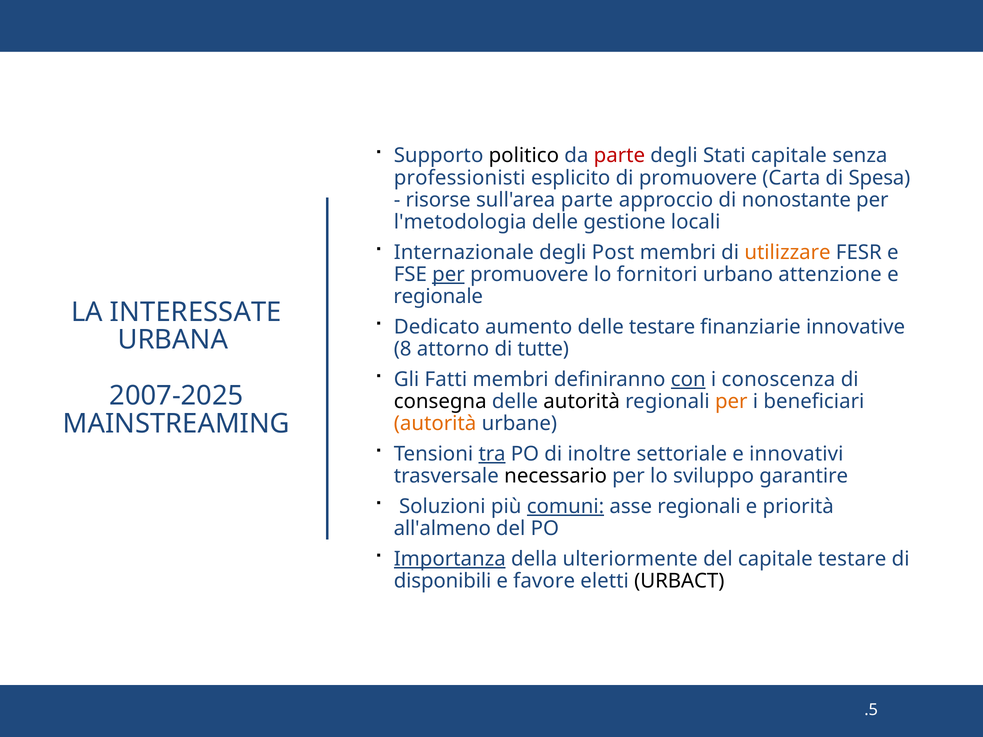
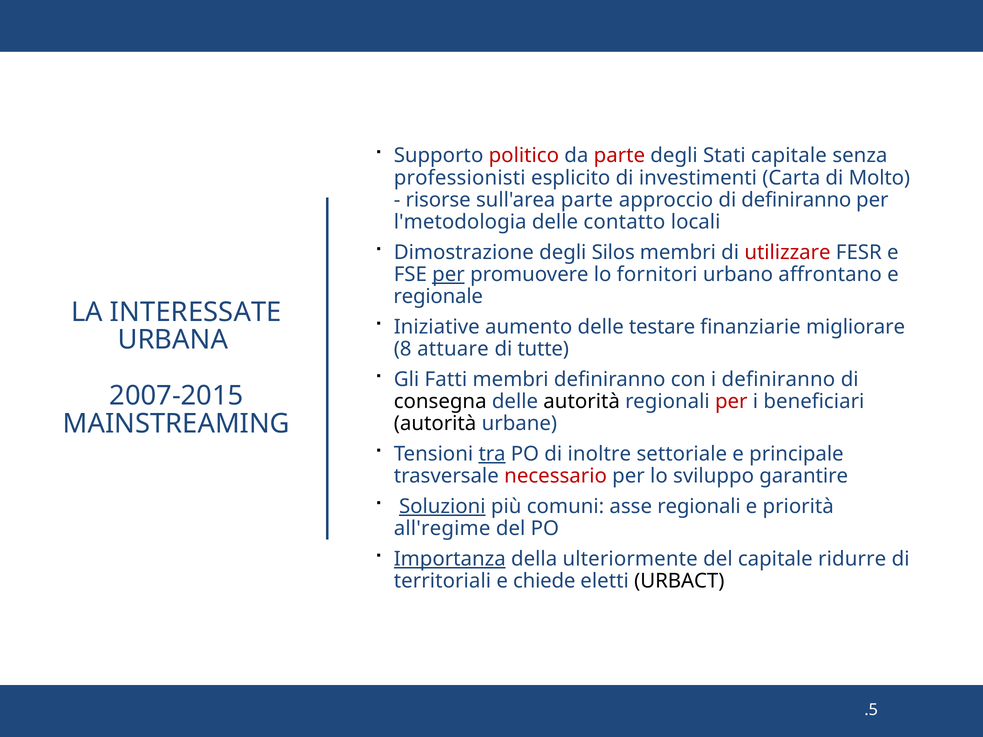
politico colour: black -> red (524, 156)
di promuovere: promuovere -> investimenti (698, 178)
Spesa: Spesa -> Molto (879, 178)
di nonostante: nonostante -> definiranno (796, 200)
gestione: gestione -> contatto (624, 222)
Internazionale: Internazionale -> Dimostrazione (464, 252)
Post: Post -> Silos (613, 252)
utilizzare colour: orange -> red (787, 252)
attenzione: attenzione -> affrontano (830, 275)
Dedicato: Dedicato -> Iniziative (437, 327)
innovative: innovative -> migliorare (856, 327)
attorno: attorno -> attuare (453, 349)
con underline: present -> none (688, 380)
i conoscenza: conoscenza -> definiranno (778, 380)
2007-2025: 2007-2025 -> 2007-2015 (176, 396)
per colour: orange -> red (731, 402)
autorità colour: orange -> black (435, 424)
innovativi: innovativi -> principale (796, 454)
necessario colour: black -> red (556, 476)
Soluzioni underline: none -> present (442, 507)
comuni underline: present -> none (565, 507)
all'almeno: all'almeno -> all'regime (442, 529)
capitale testare: testare -> ridurre (852, 559)
disponibili: disponibili -> territoriali (442, 581)
favore: favore -> chiede (544, 581)
